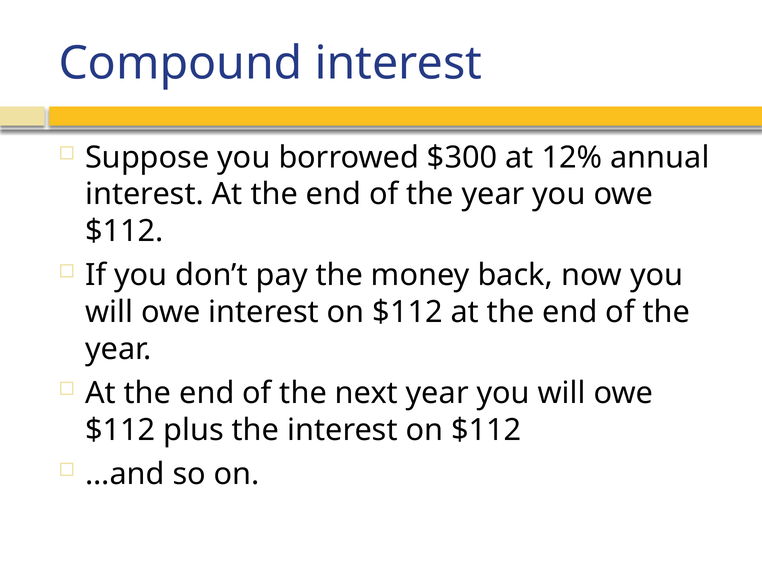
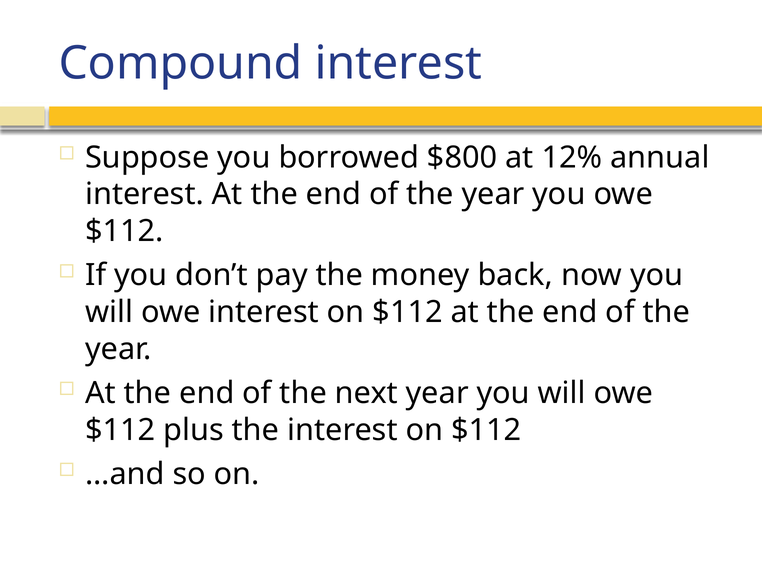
$300: $300 -> $800 (462, 158)
